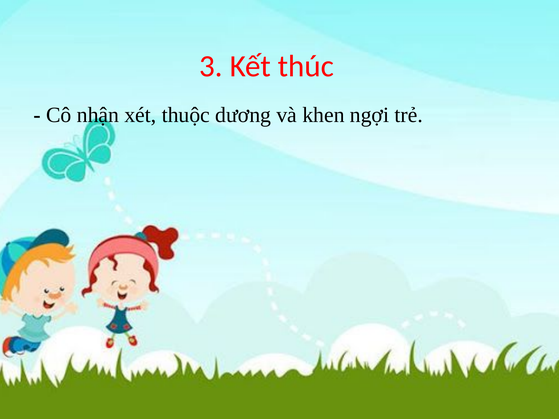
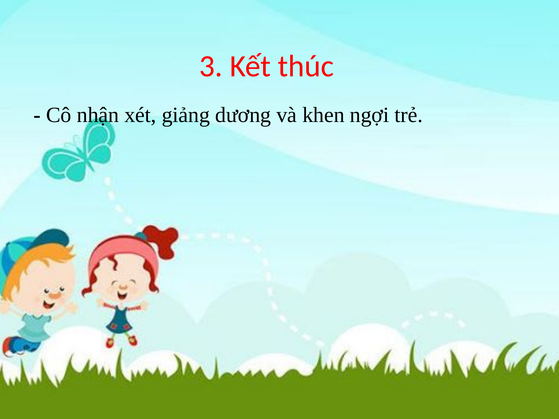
thuộc: thuộc -> giảng (186, 115)
